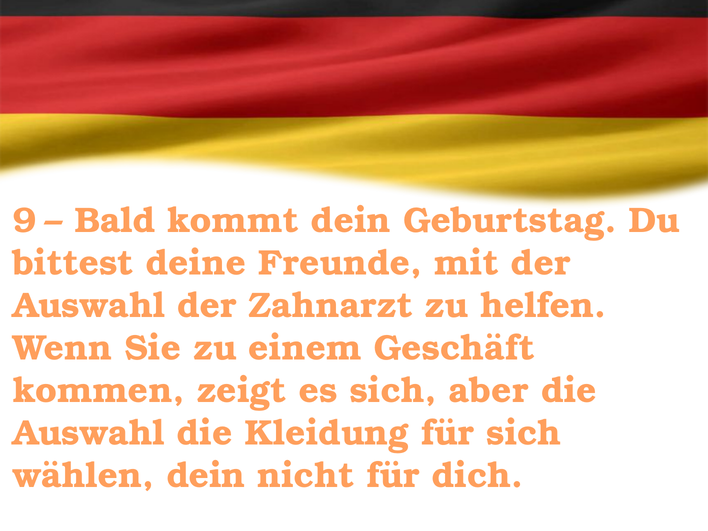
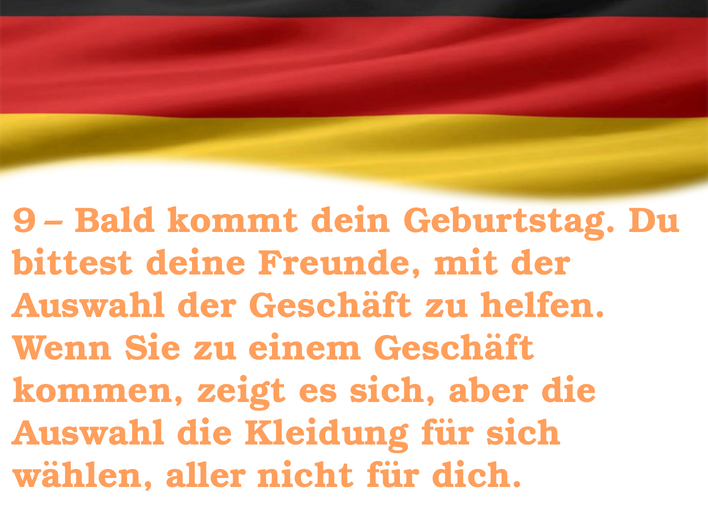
der Zahnarzt: Zahnarzt -> Geschäft (331, 306)
wählen dein: dein -> aller (206, 476)
